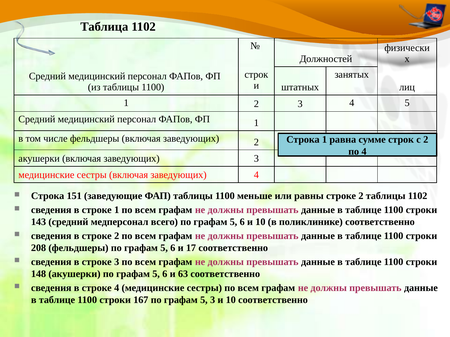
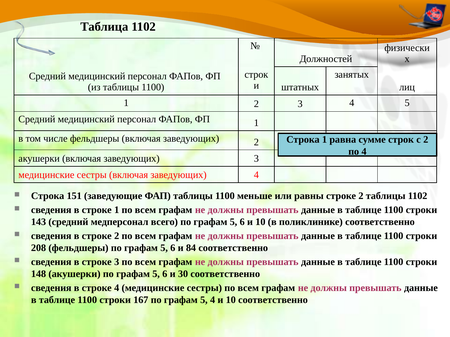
17: 17 -> 84 (191, 248)
63: 63 -> 30 (183, 274)
5 3: 3 -> 4 (213, 300)
